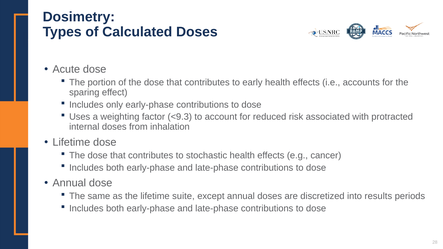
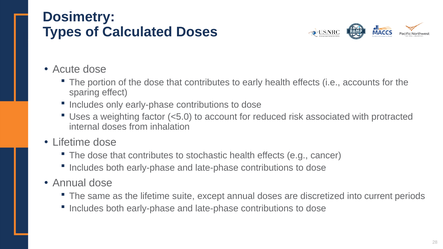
<9.3: <9.3 -> <5.0 (180, 117)
results: results -> current (378, 196)
